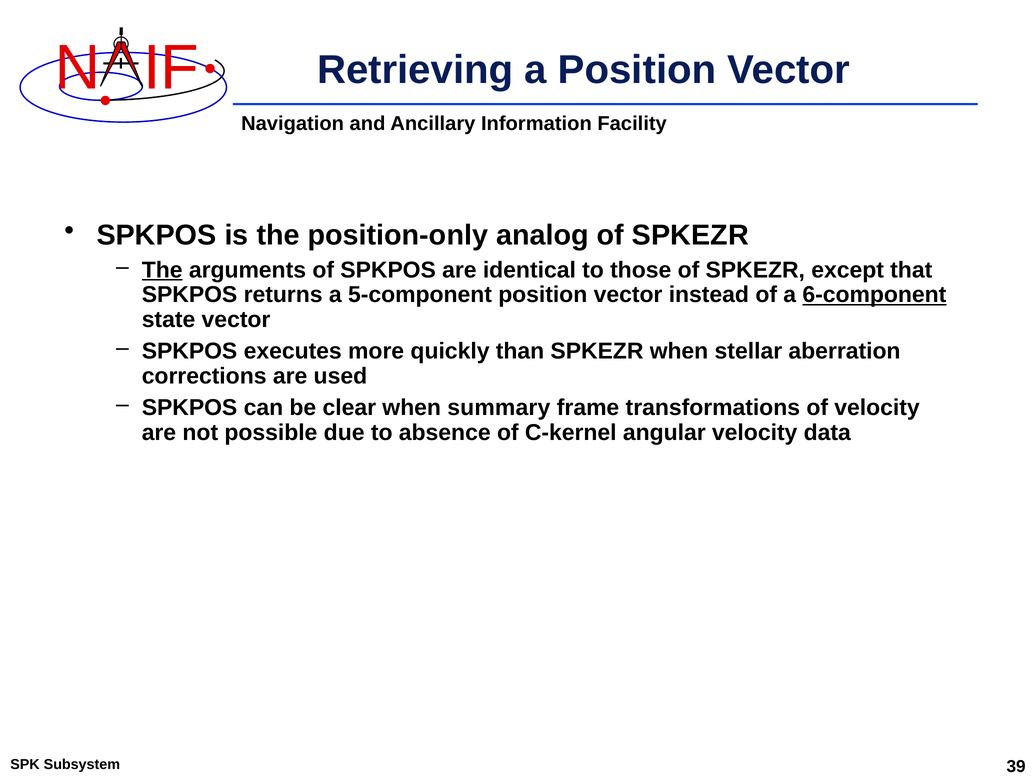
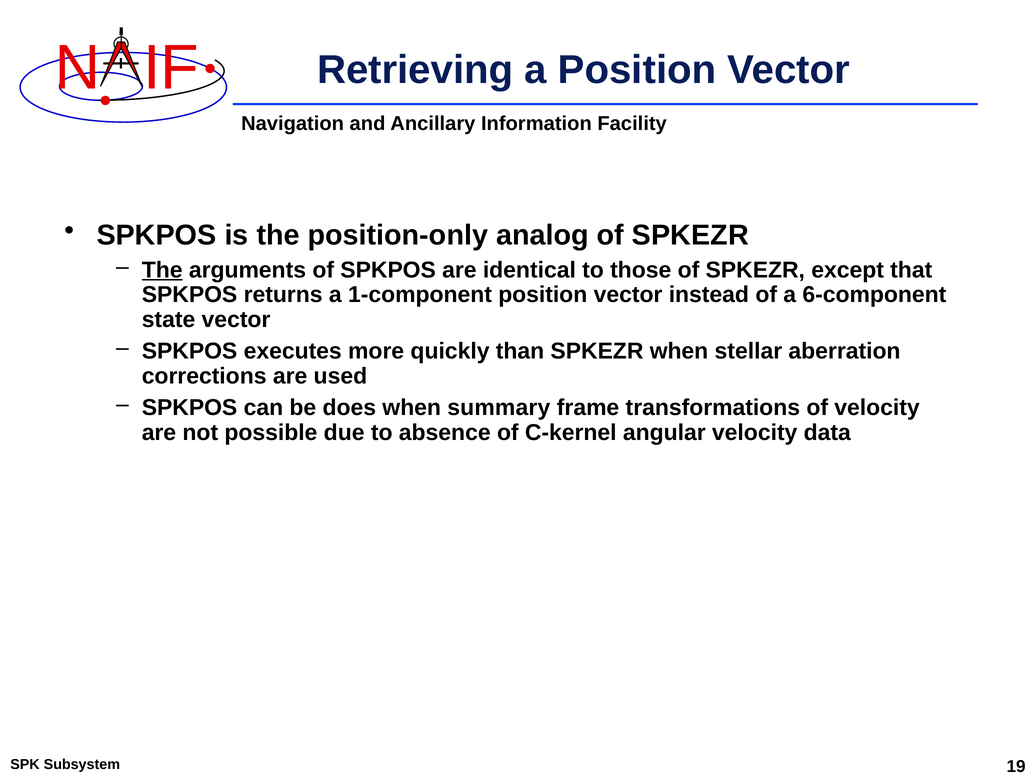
5-component: 5-component -> 1-component (420, 295)
6-component underline: present -> none (874, 295)
clear: clear -> does (349, 408)
39: 39 -> 19 (1016, 767)
